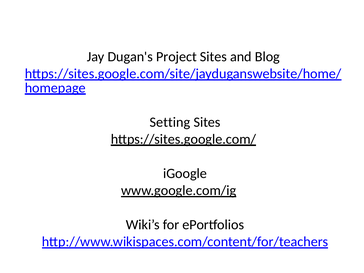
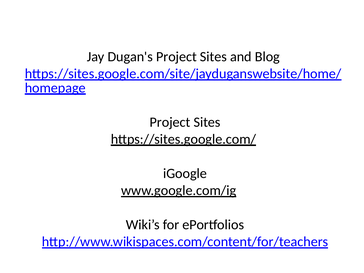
Setting: Setting -> Project (170, 122)
